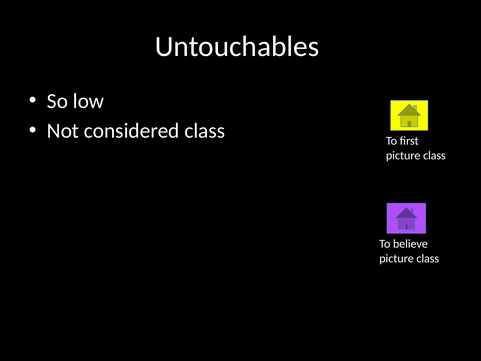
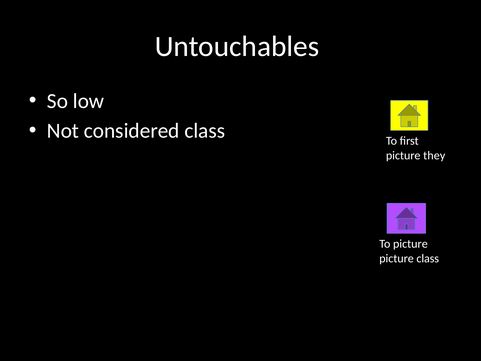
class: class -> they (434, 155)
To believe: believe -> picture (410, 244)
